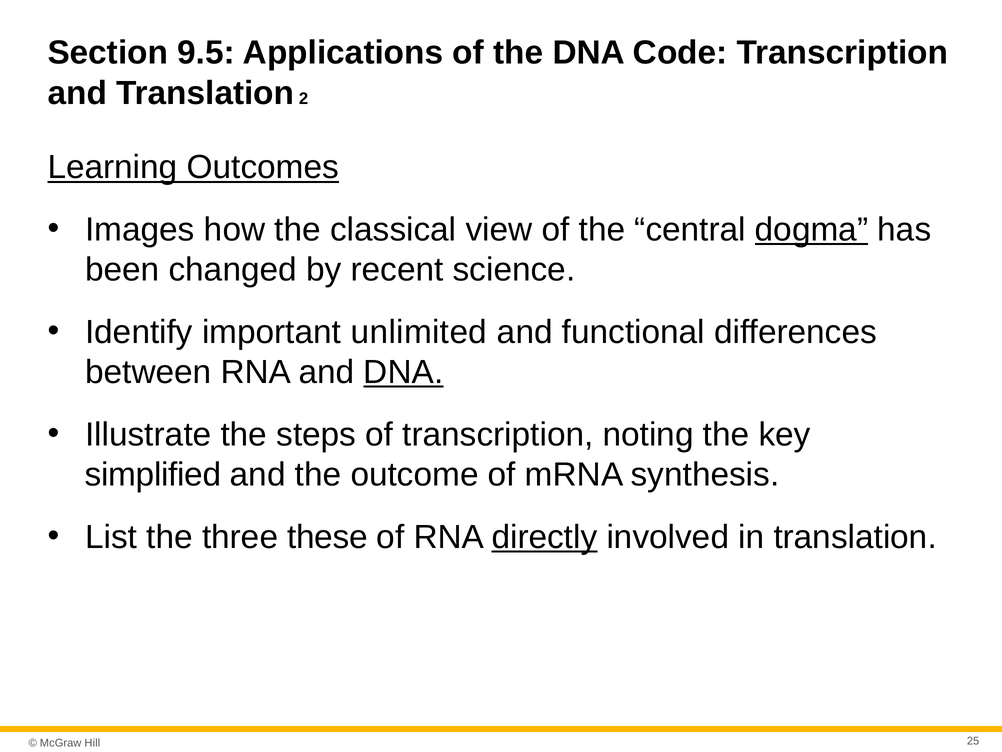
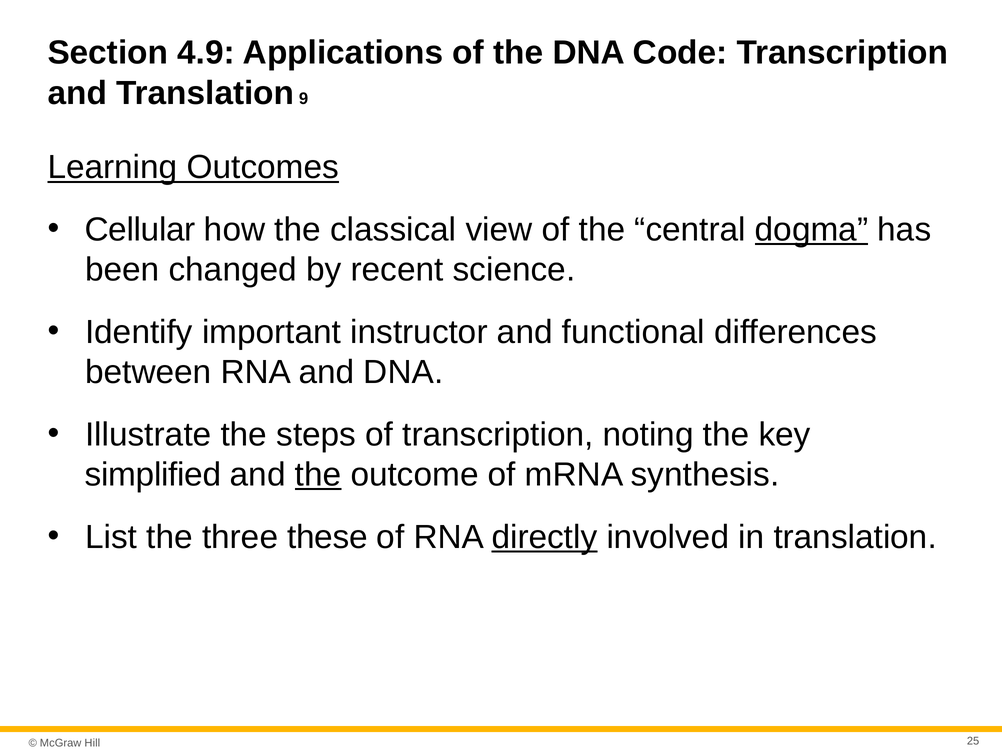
9.5: 9.5 -> 4.9 (206, 53)
2: 2 -> 9 (304, 98)
Images: Images -> Cellular (140, 230)
unlimited: unlimited -> instructor (419, 332)
DNA underline: present -> none (403, 372)
the underline: none -> present (318, 475)
